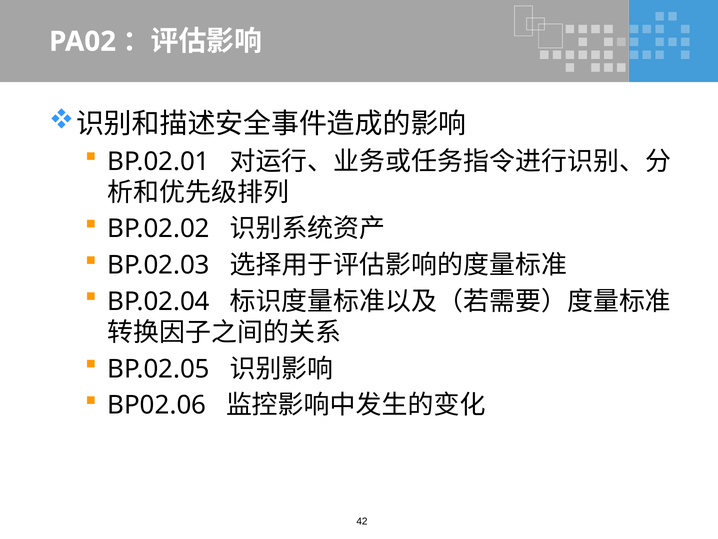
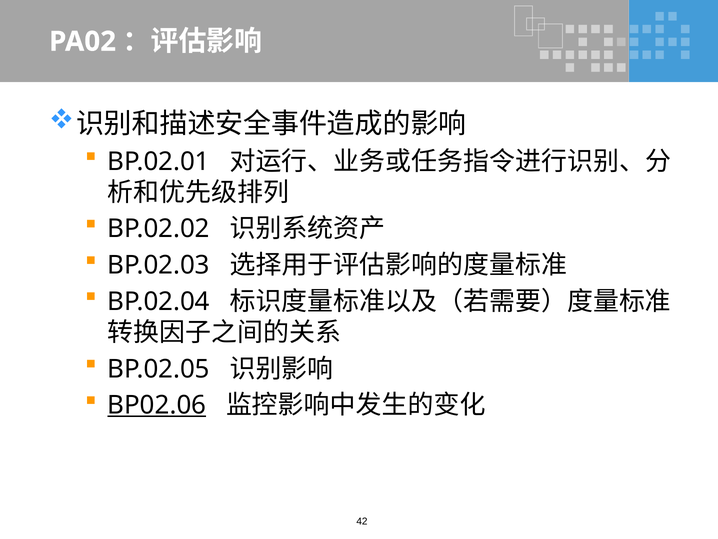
BP02.06 underline: none -> present (157, 405)
